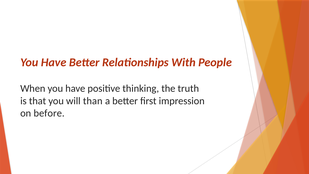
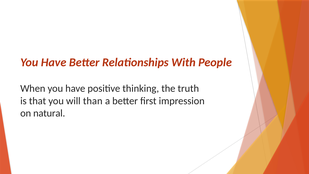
before: before -> natural (49, 113)
